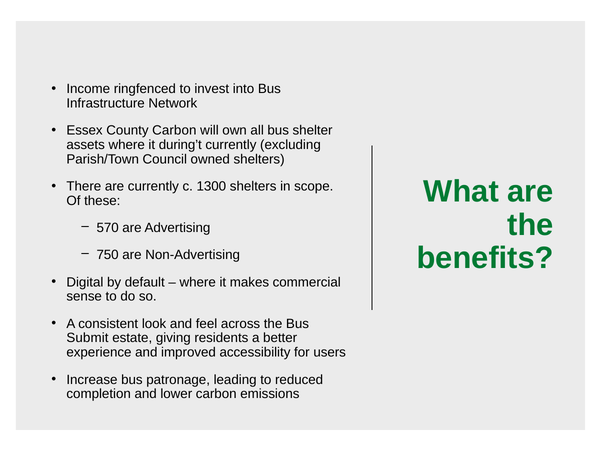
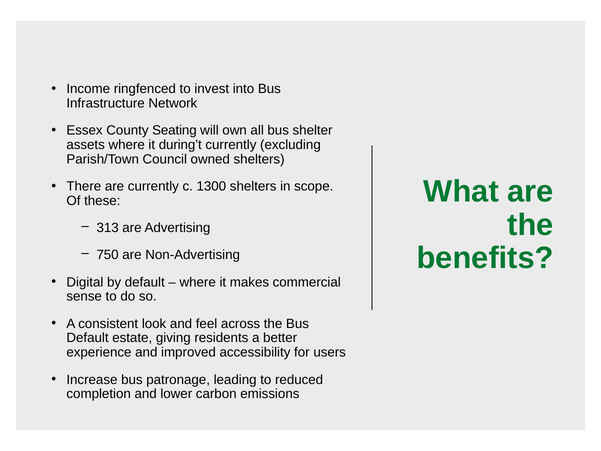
County Carbon: Carbon -> Seating (174, 130)
570: 570 -> 313 (108, 228)
Submit: Submit -> Default (88, 338)
